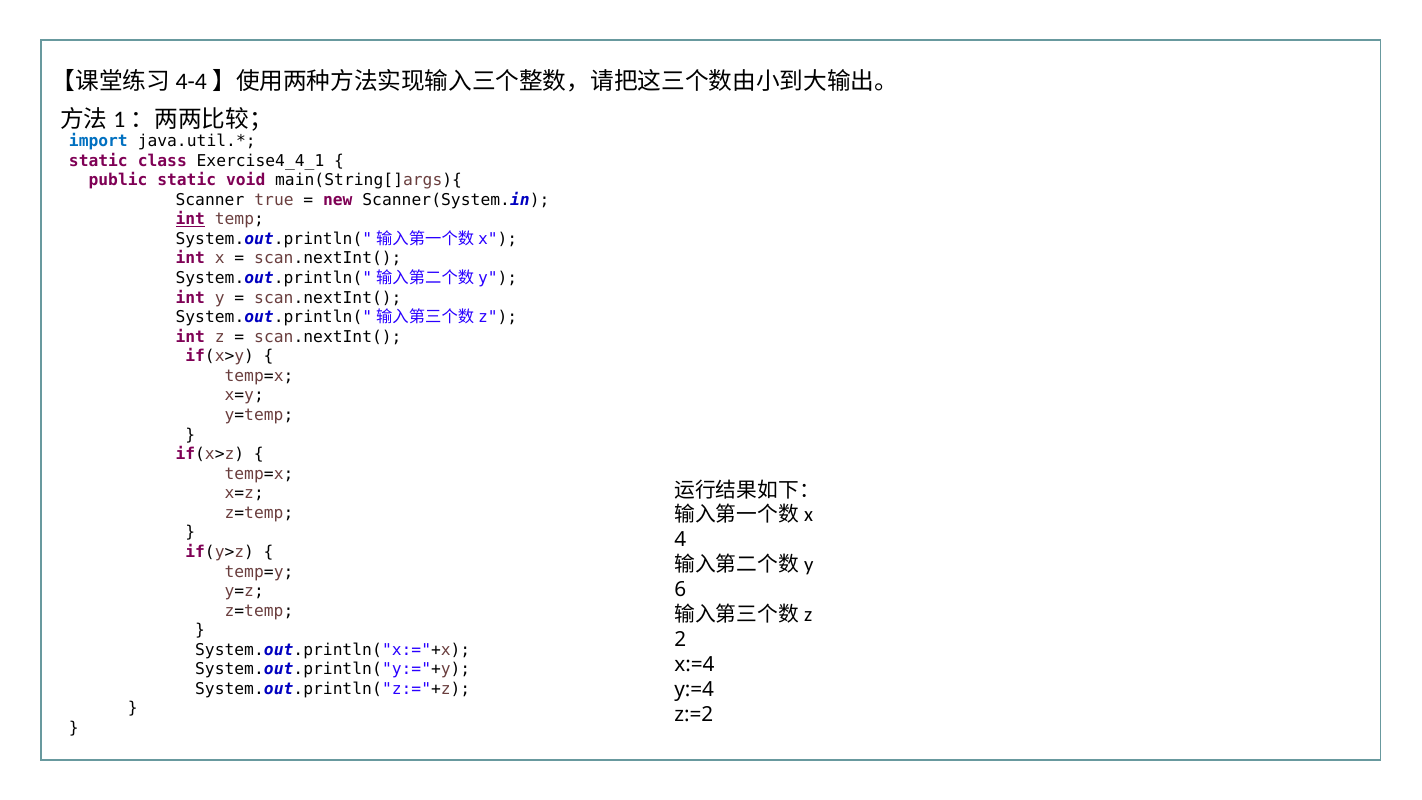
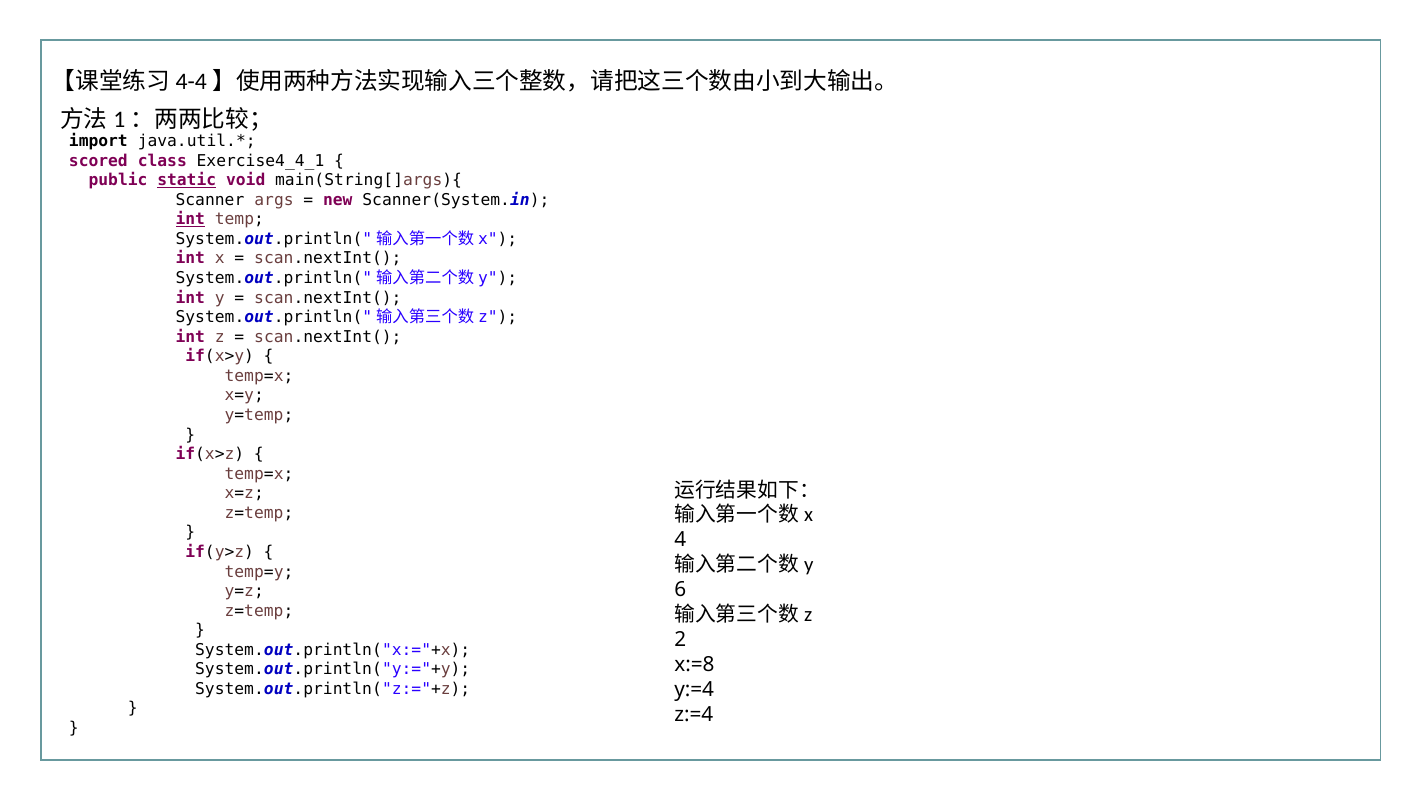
import colour: blue -> black (98, 141)
static: static -> scored (98, 161)
static underline: none -> present (187, 180)
true: true -> args (274, 200)
x:=4: x:=4 -> x:=8 (694, 664)
z:=2: z:=2 -> z:=4 (694, 714)
